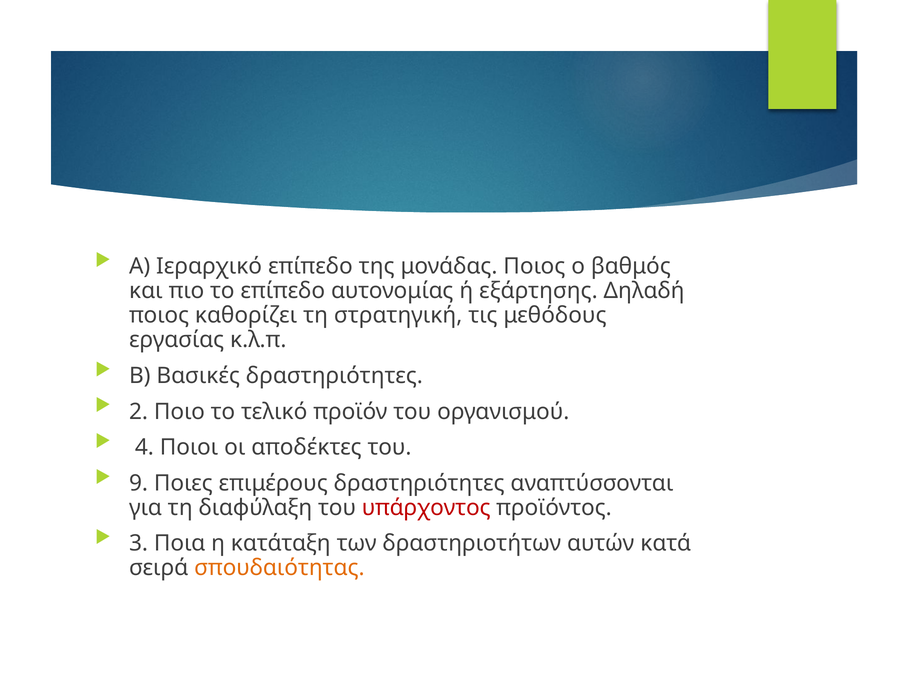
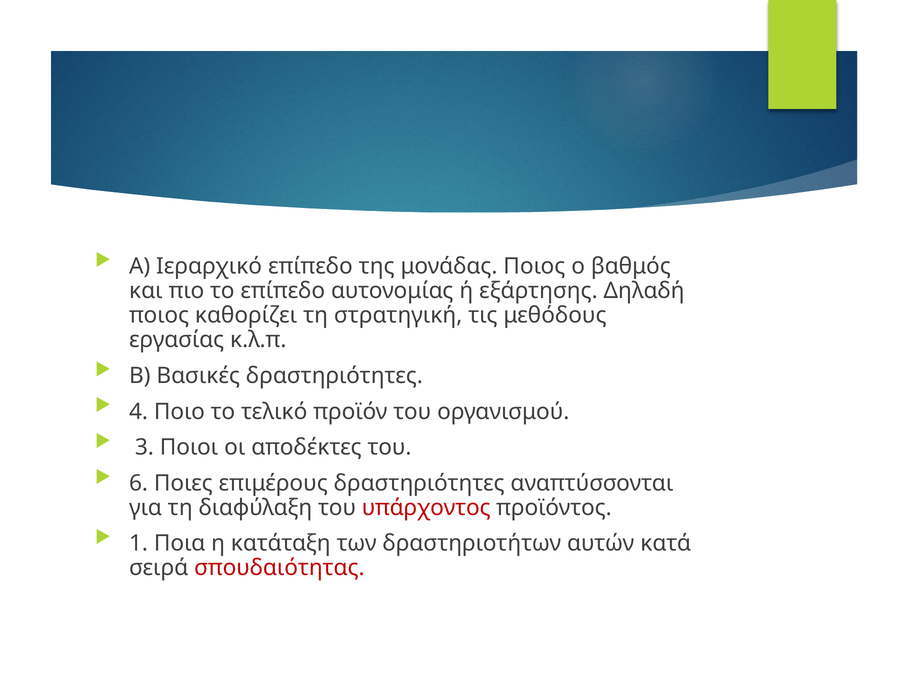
2: 2 -> 4 (139, 412)
4: 4 -> 3 (144, 448)
9: 9 -> 6 (139, 483)
3: 3 -> 1 (139, 544)
σπουδαιότητας colour: orange -> red (279, 568)
